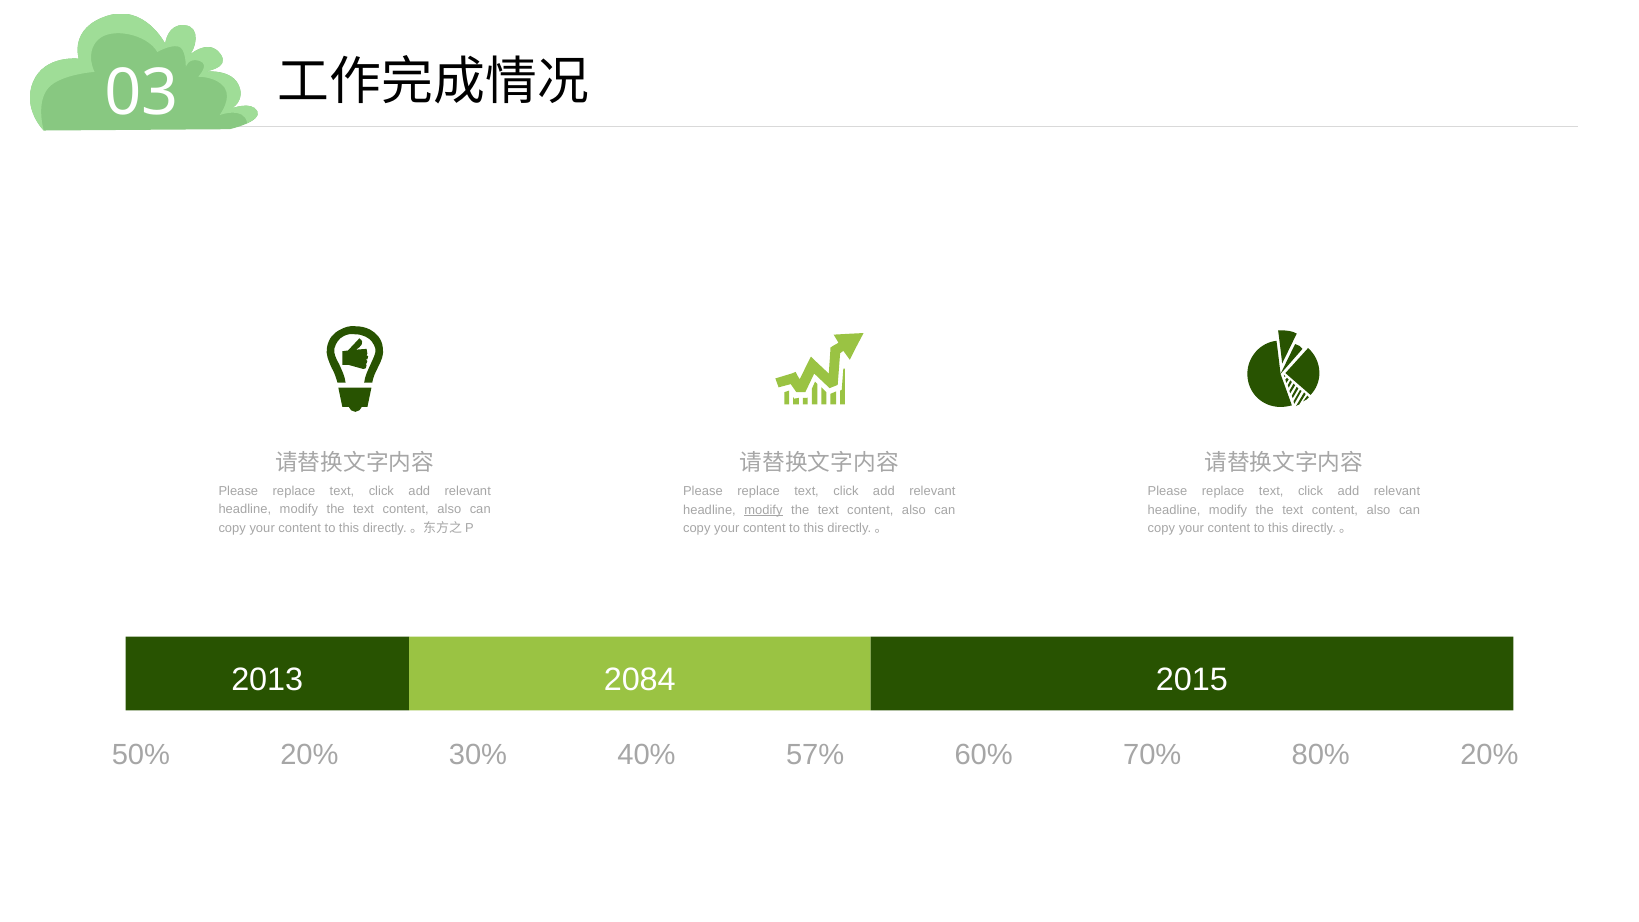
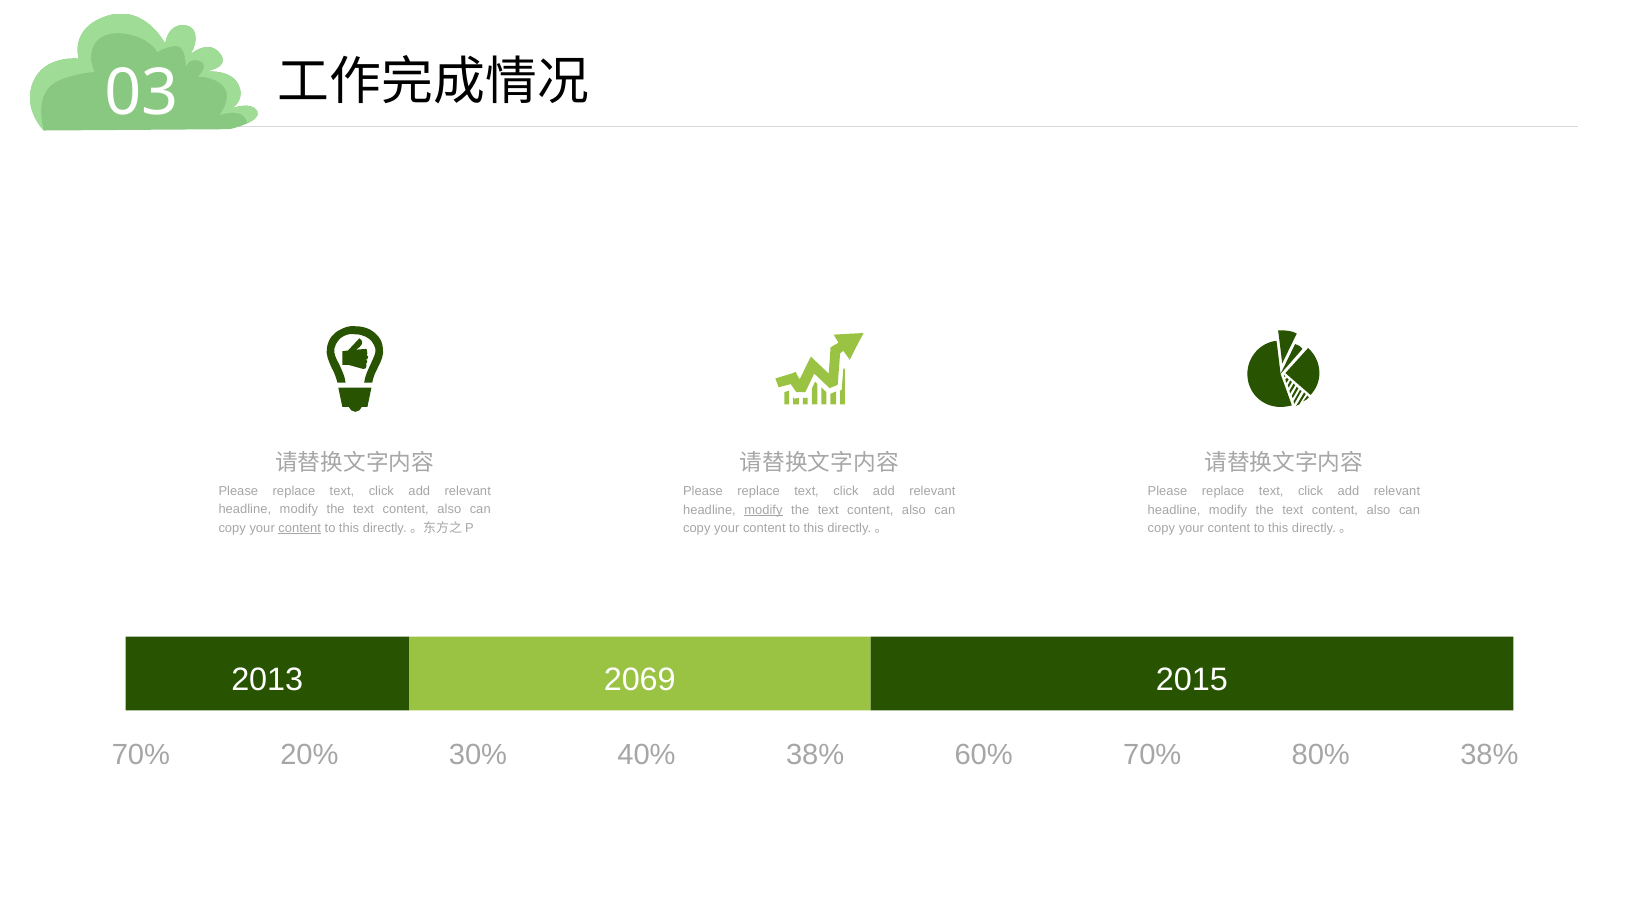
content underline: none -> present (300, 528)
2084: 2084 -> 2069 (640, 680)
50%: 50% -> 70% (141, 755)
40% 57%: 57% -> 38% (815, 755)
80% 20%: 20% -> 38% (1489, 755)
